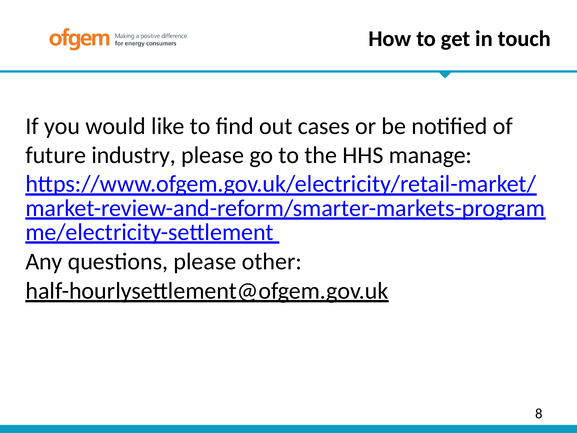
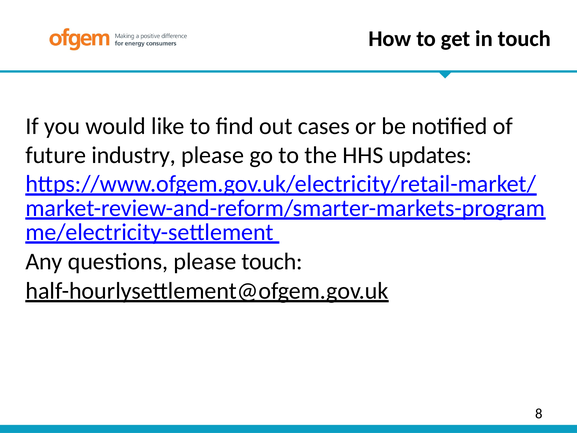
manage: manage -> updates (430, 155)
please other: other -> touch (272, 261)
